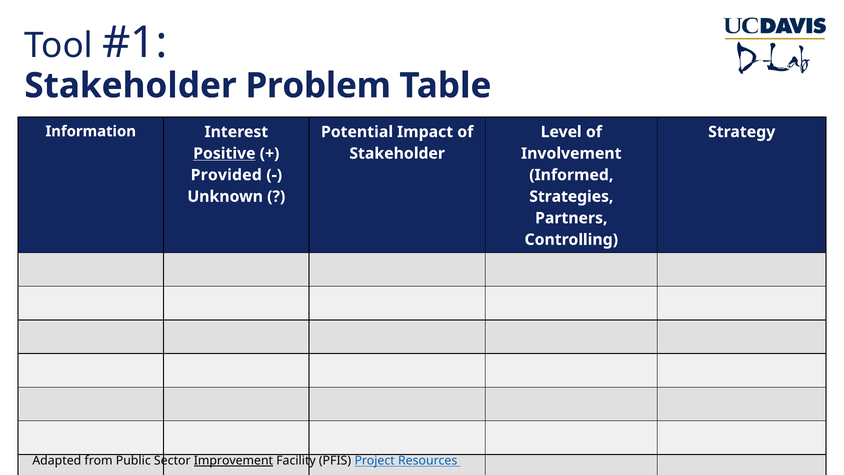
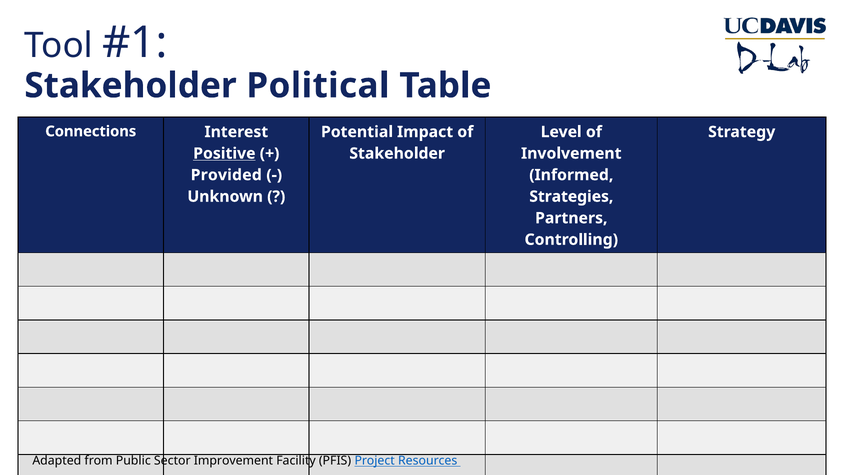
Problem: Problem -> Political (318, 86)
Information: Information -> Connections (91, 131)
Improvement underline: present -> none (233, 460)
